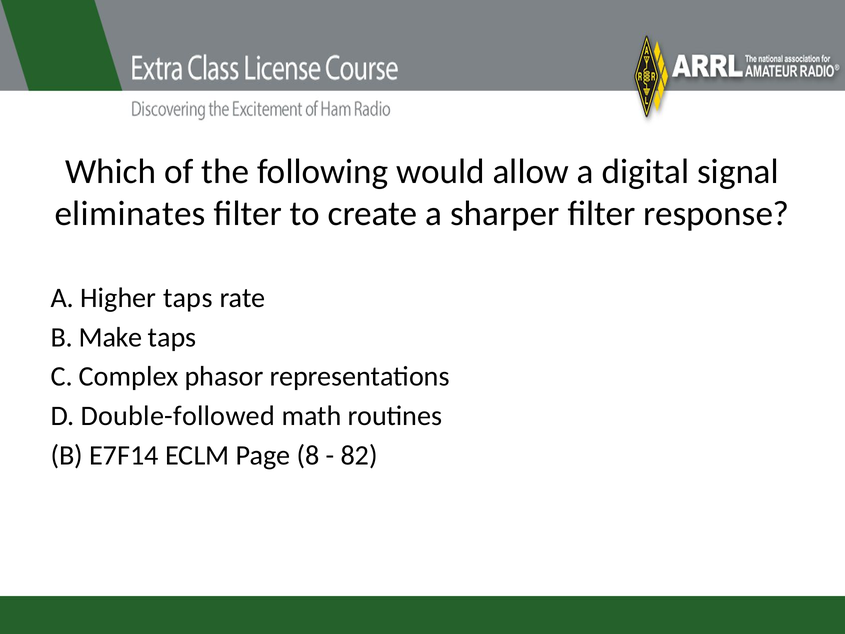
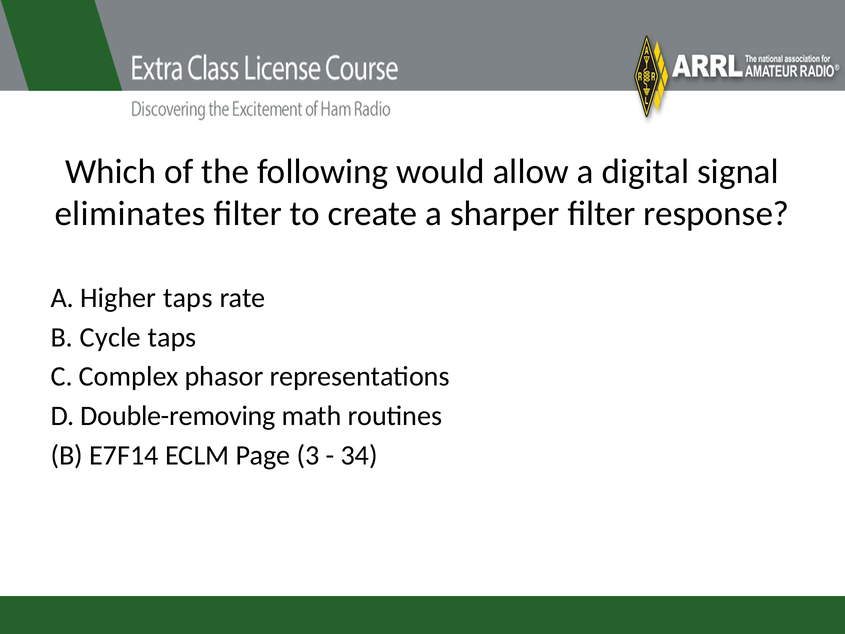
Make: Make -> Cycle (110, 337)
Double-followed: Double-followed -> Double-removing (178, 416)
8: 8 -> 3 (308, 455)
82: 82 -> 34 (359, 455)
